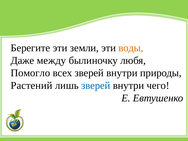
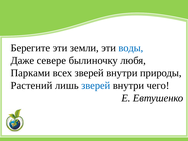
воды colour: orange -> blue (131, 48)
между: между -> севере (51, 60)
Помогло: Помогло -> Парками (30, 73)
